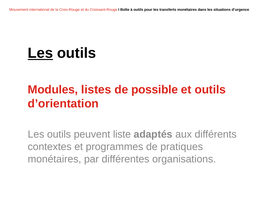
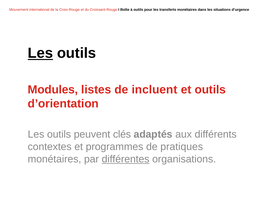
possible: possible -> incluent (155, 90)
liste: liste -> clés (122, 134)
différentes underline: none -> present (126, 159)
